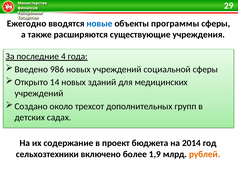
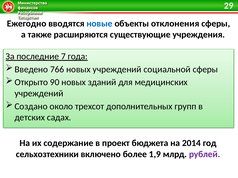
программы: программы -> отклонения (175, 24)
4: 4 -> 7 (63, 57)
986: 986 -> 766 (57, 70)
14: 14 -> 90 (55, 83)
рублей colour: orange -> purple (205, 155)
